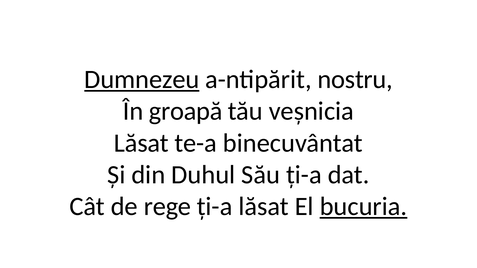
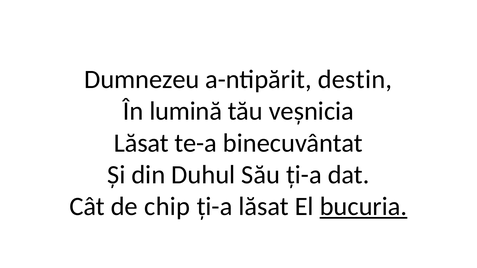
Dumnezeu underline: present -> none (142, 80)
nostru: nostru -> destin (355, 80)
groapă: groapă -> lumină (186, 111)
rege: rege -> chip (167, 207)
